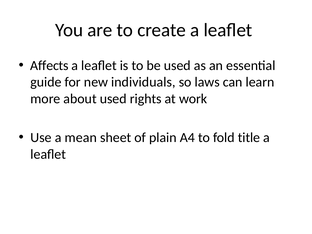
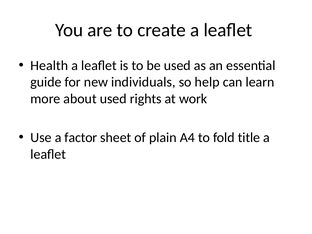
Affects: Affects -> Health (49, 65)
laws: laws -> help (207, 82)
mean: mean -> factor (81, 138)
